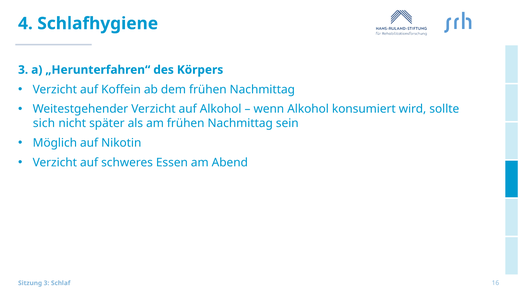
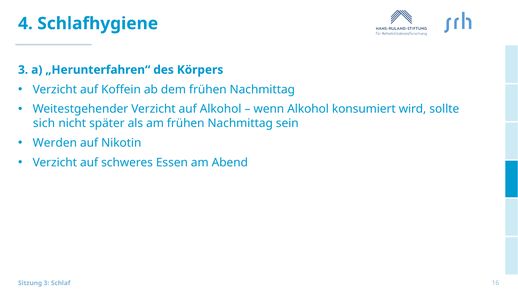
Möglich: Möglich -> Werden (55, 143)
